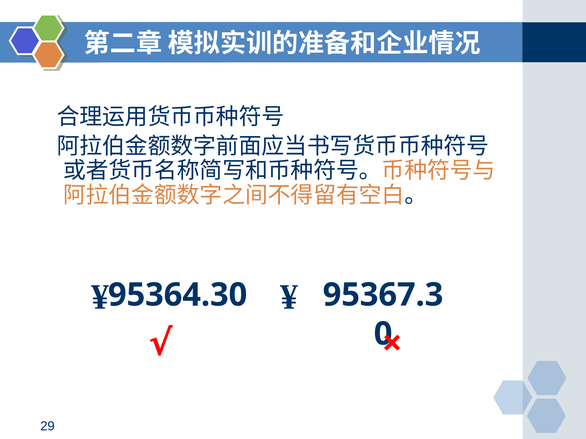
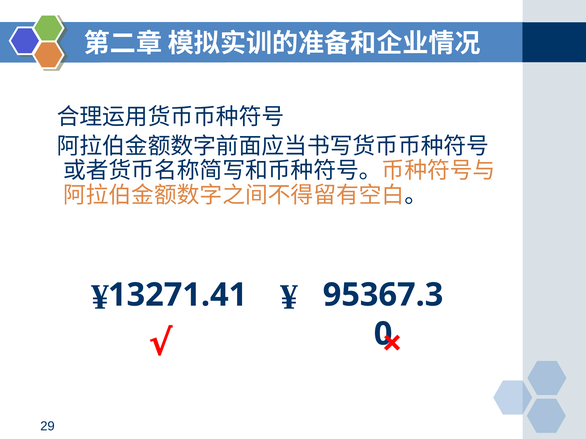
95364.30: 95364.30 -> 13271.41 (178, 295)
